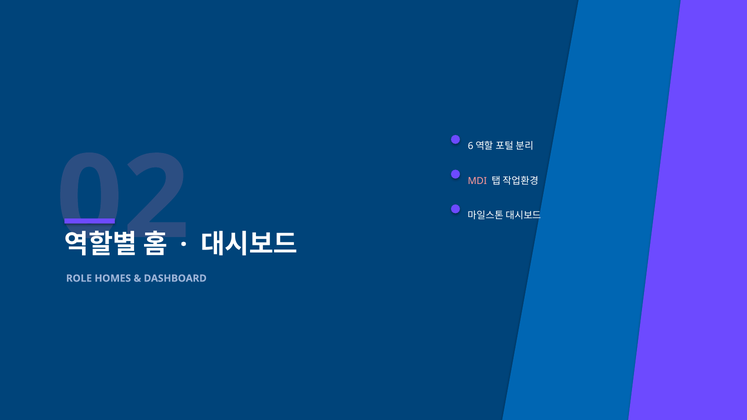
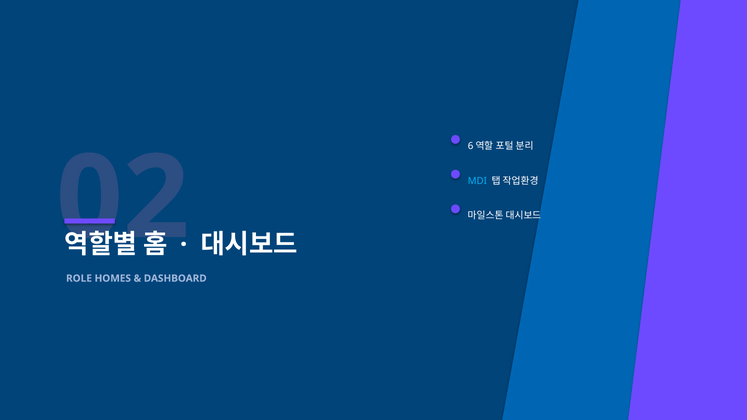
MDI colour: pink -> light blue (477, 181)
